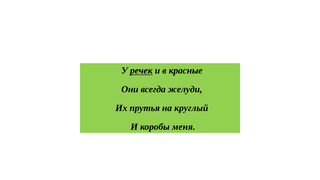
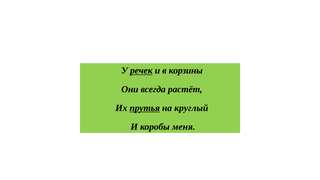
красные: красные -> корзины (186, 71)
желуди: желуди -> растёт (185, 89)
прутья underline: none -> present (145, 108)
